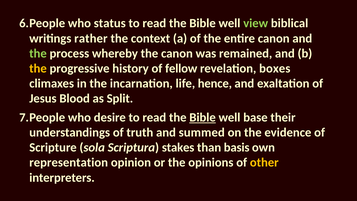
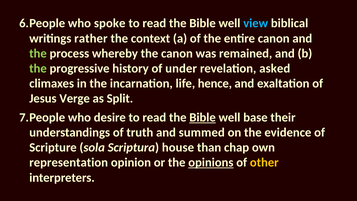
status: status -> spoke (110, 23)
view colour: light green -> light blue (256, 23)
the colour: yellow -> light green (38, 68)
fellow: fellow -> under (181, 68)
boxes: boxes -> asked (275, 68)
Blood: Blood -> Verge (75, 98)
stakes: stakes -> house (178, 147)
basis: basis -> chap (237, 147)
opinions underline: none -> present (211, 162)
